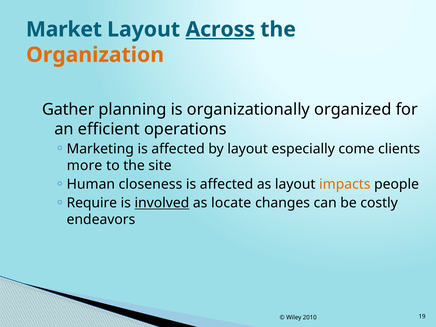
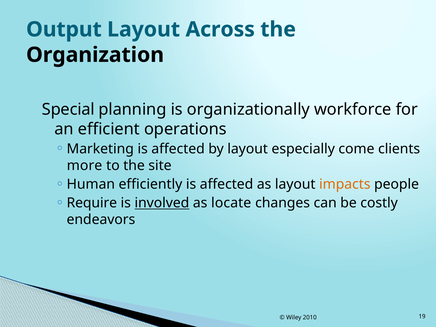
Market: Market -> Output (64, 29)
Across underline: present -> none (220, 29)
Organization colour: orange -> black (95, 55)
Gather: Gather -> Special (68, 109)
organized: organized -> workforce (353, 109)
closeness: closeness -> efficiently (150, 184)
